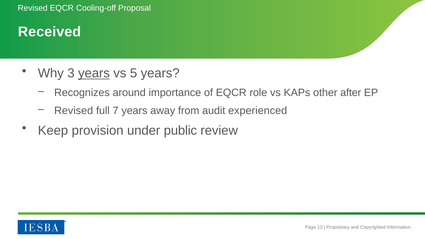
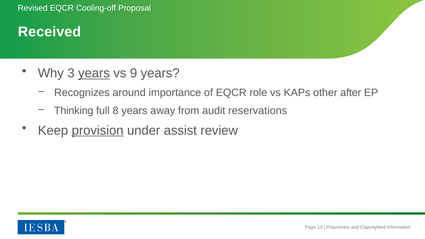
5: 5 -> 9 (134, 73)
Revised: Revised -> Thinking (74, 111)
7: 7 -> 8 (116, 111)
experienced: experienced -> reservations (258, 111)
provision underline: none -> present (98, 130)
public: public -> assist (180, 130)
